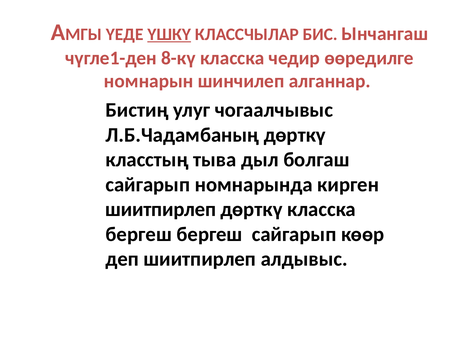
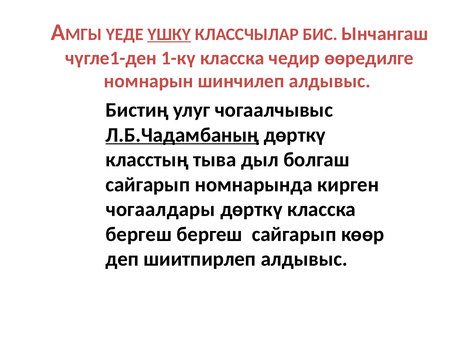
8-кү: 8-кү -> 1-кү (178, 58)
шинчилеп алганнар: алганнар -> алдывыс (330, 81)
Л.Б.Чадамбаның underline: none -> present (182, 135)
шиитпирлеп: шиитпирлеп -> чогаалдары (161, 209)
